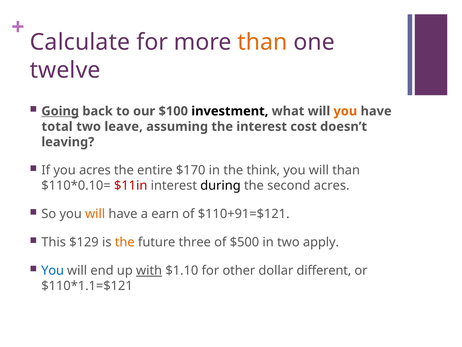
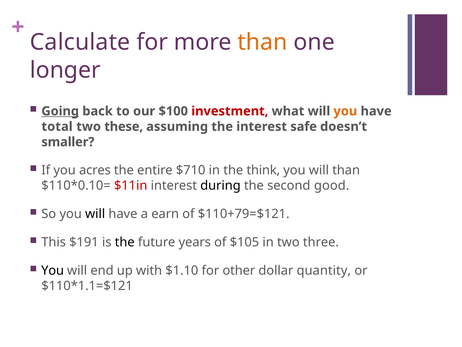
twelve: twelve -> longer (65, 70)
investment colour: black -> red (230, 111)
leave: leave -> these (124, 126)
cost: cost -> safe (304, 126)
leaving: leaving -> smaller (68, 142)
$170: $170 -> $710 (191, 170)
second acres: acres -> good (332, 185)
will colour: orange -> black (95, 214)
$110+91=$121: $110+91=$121 -> $110+79=$121 (244, 214)
$129: $129 -> $191 (84, 242)
the colour: orange -> black (125, 242)
three: three -> years (195, 242)
$500: $500 -> $105 (244, 242)
apply: apply -> three (321, 242)
You colour: blue -> black (53, 270)
with underline: present -> none (149, 270)
different: different -> quantity (324, 270)
